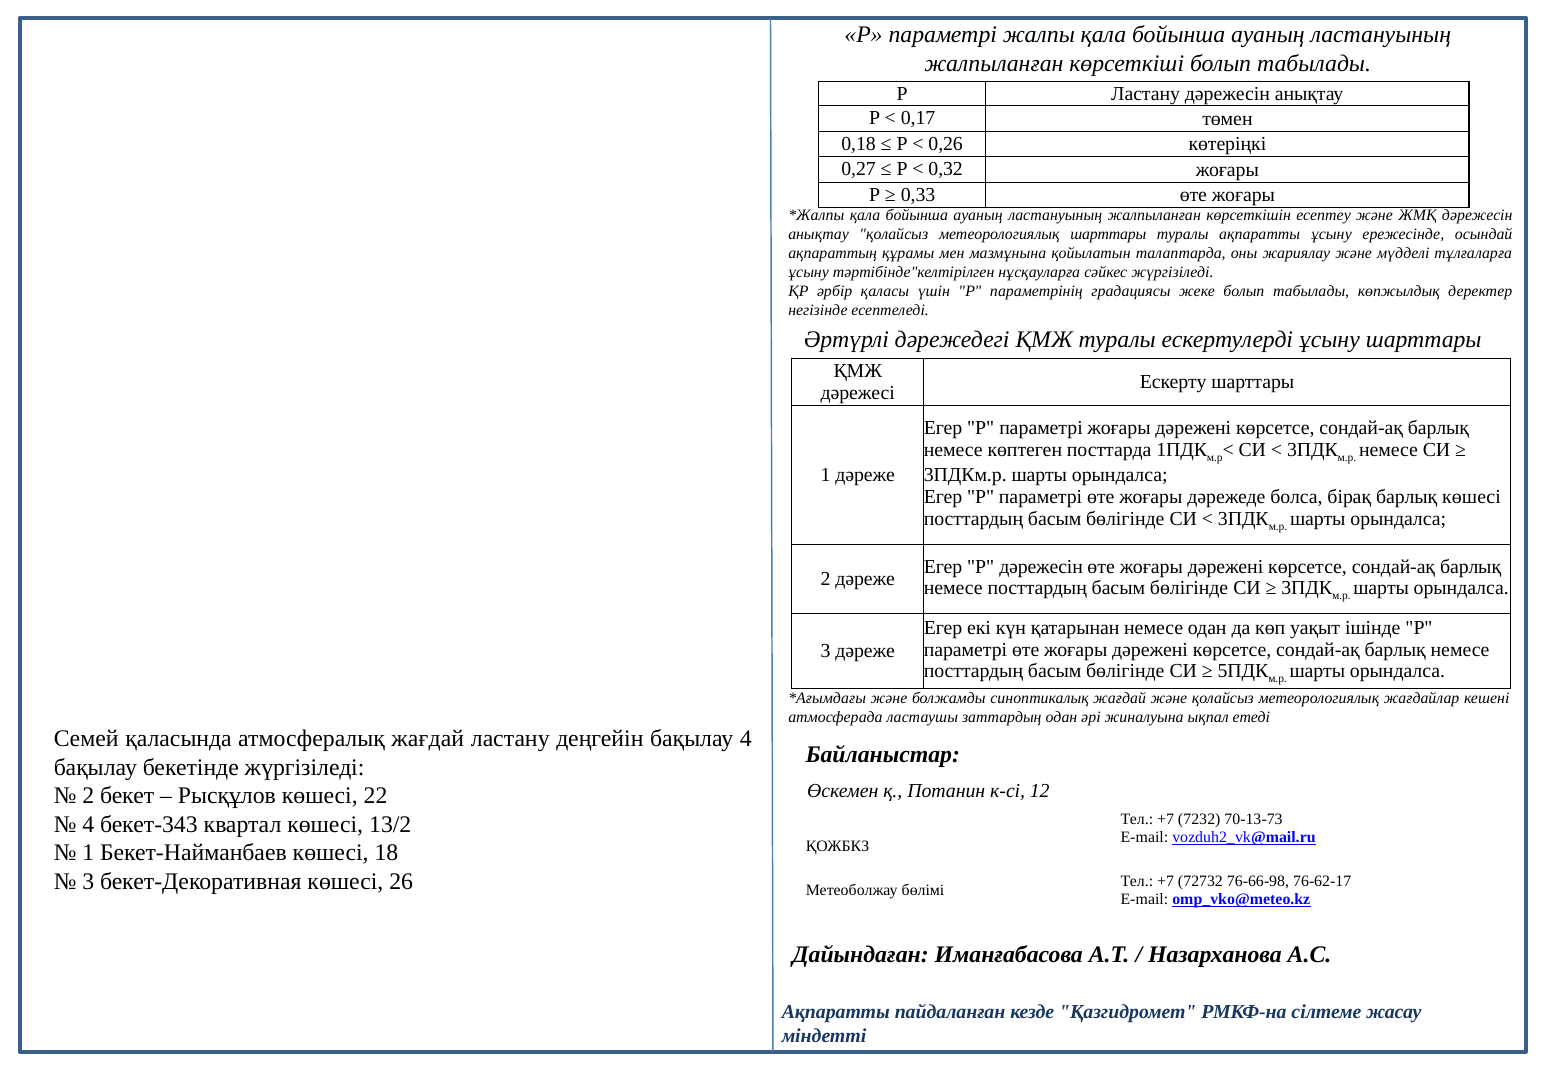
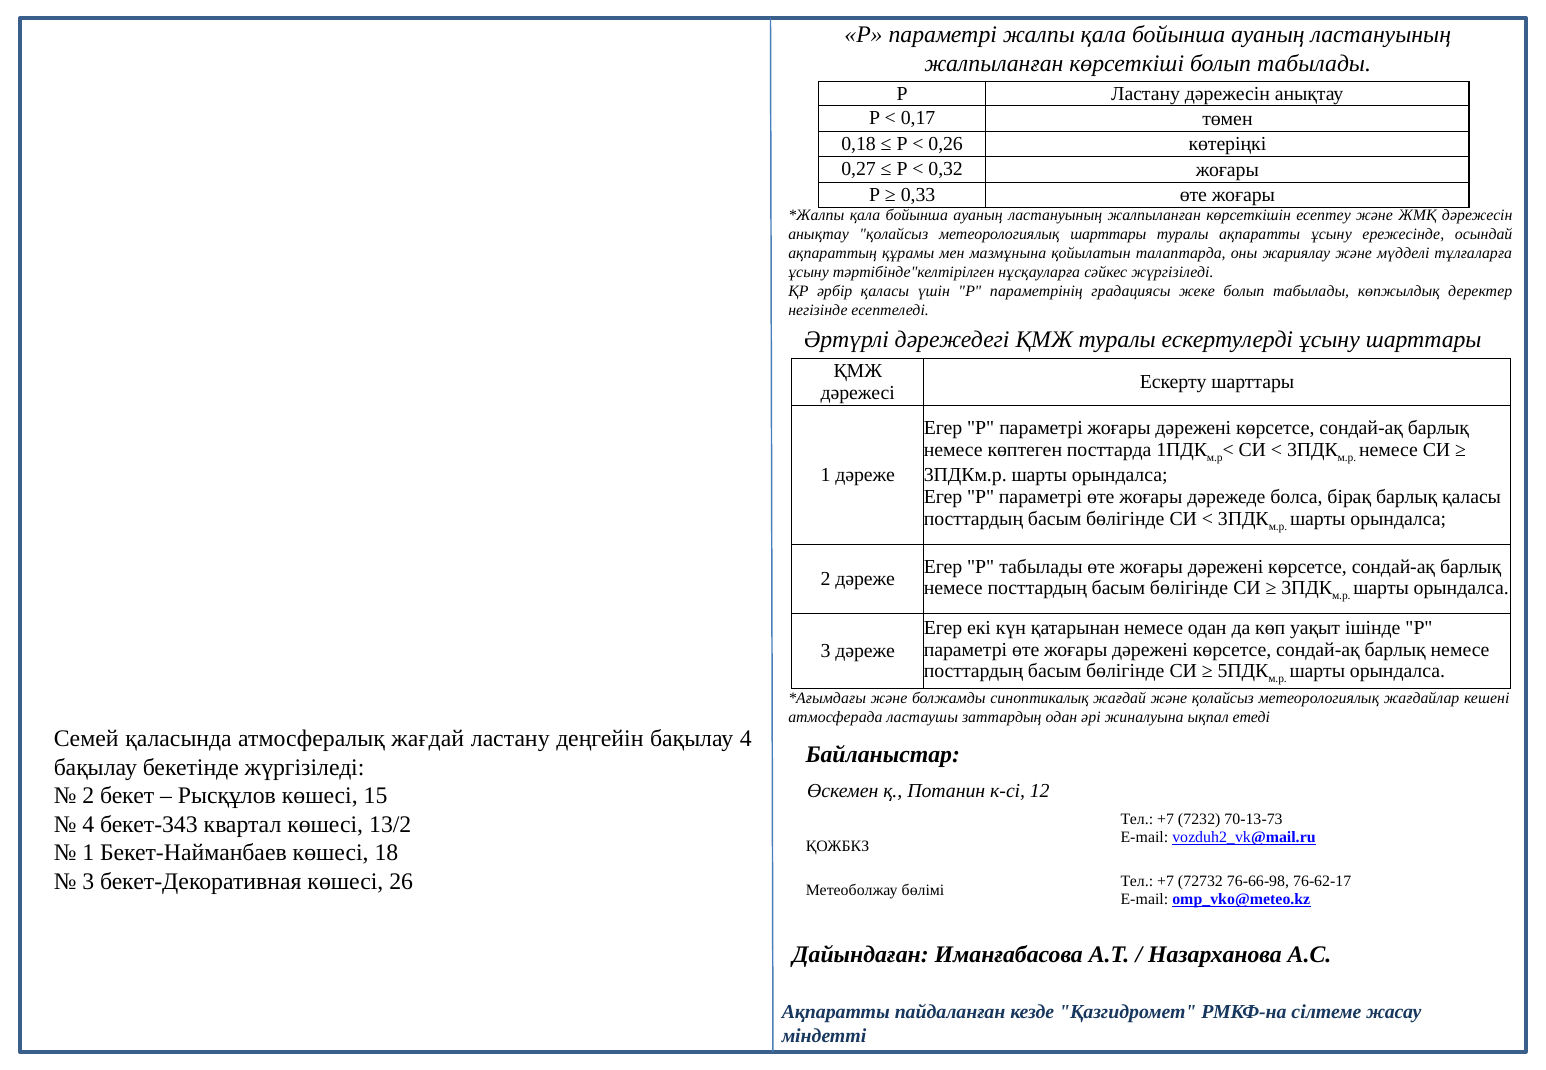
барлық көшесі: көшесі -> қаласы (1472, 497)
Р дәрежесін: дәрежесін -> табылады (1041, 567)
22: 22 -> 15 (376, 796)
